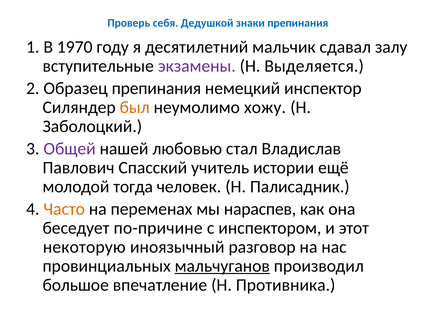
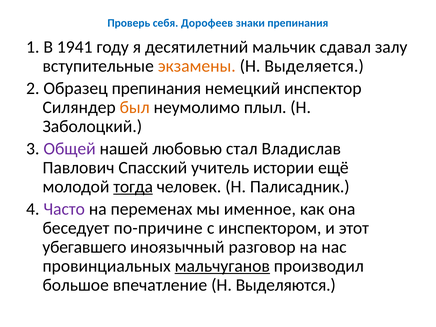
Дедушкой: Дедушкой -> Дорофеев (207, 23)
1970: 1970 -> 1941 (75, 47)
экзамены colour: purple -> orange (197, 66)
хожу: хожу -> плыл (265, 107)
тогда underline: none -> present (133, 187)
Часто colour: orange -> purple (64, 209)
нараспев: нараспев -> именное (260, 209)
некоторую: некоторую -> убегавшего (84, 247)
Противника: Противника -> Выделяются (286, 285)
